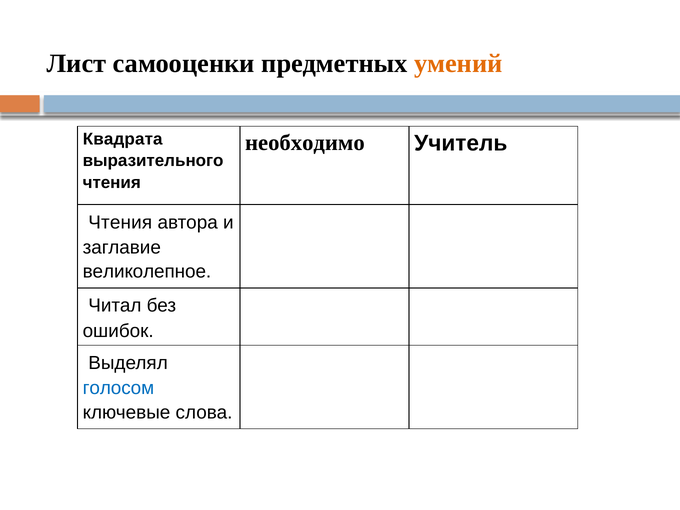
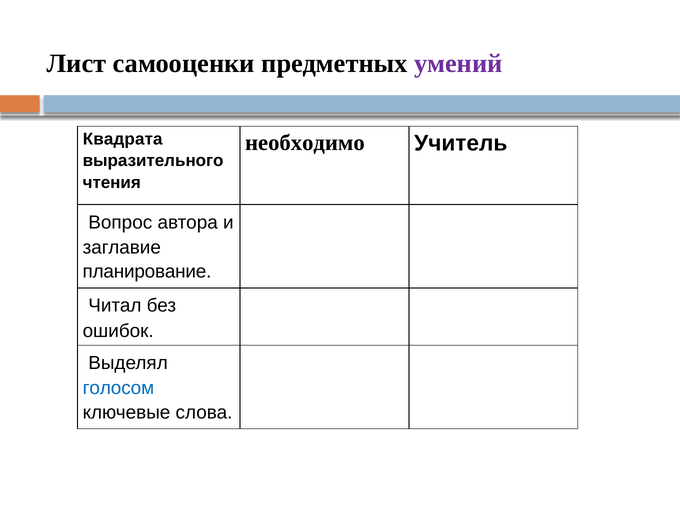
умений colour: orange -> purple (458, 63)
Чтения: Чтения -> Вопрос (120, 222)
великолепное: великолепное -> планирование (147, 272)
